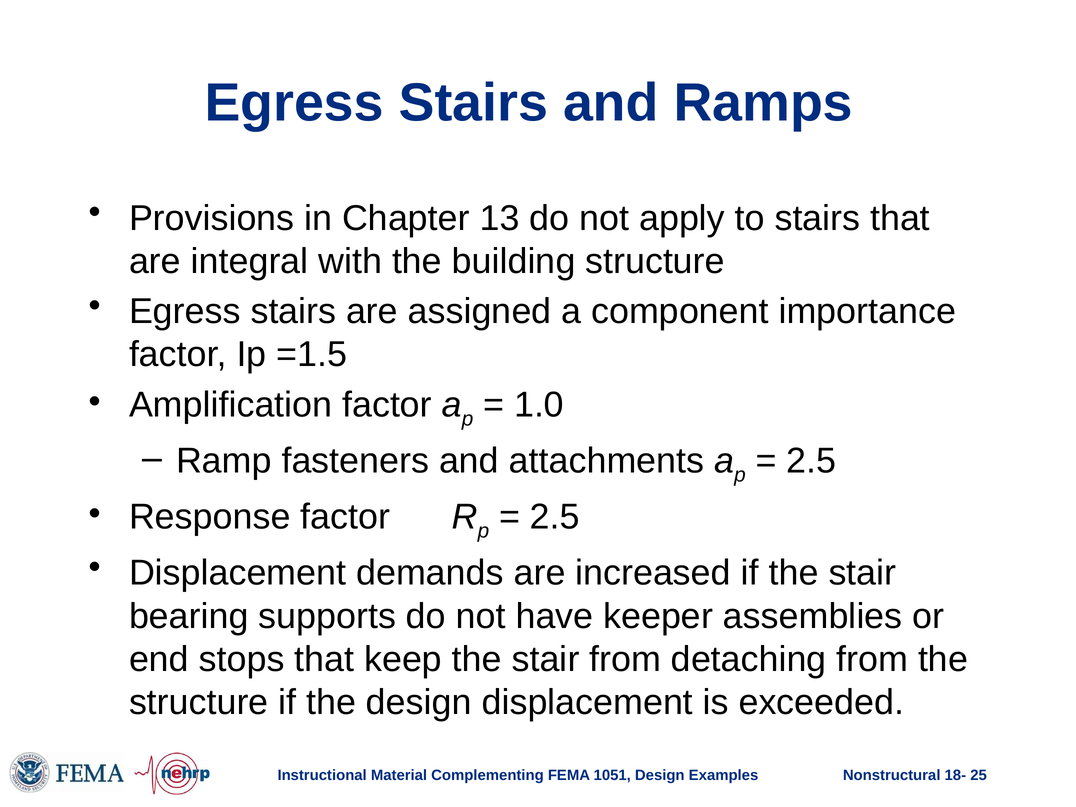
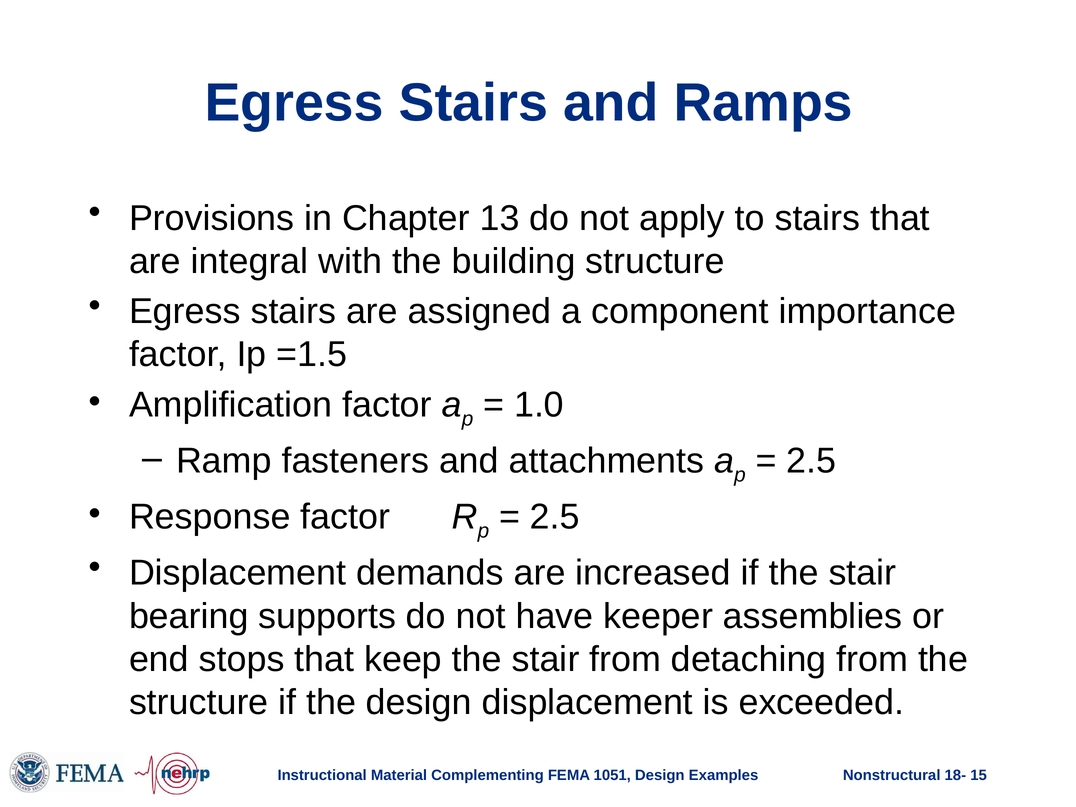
25: 25 -> 15 (979, 775)
